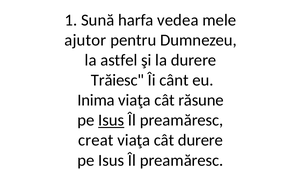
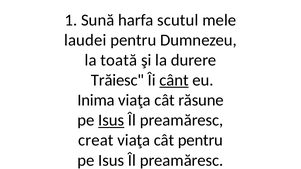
vedea: vedea -> scutul (178, 20)
ajutor: ajutor -> laudei (85, 40)
astfel: astfel -> toată (119, 60)
cânt underline: none -> present (174, 80)
cât durere: durere -> pentru (200, 141)
